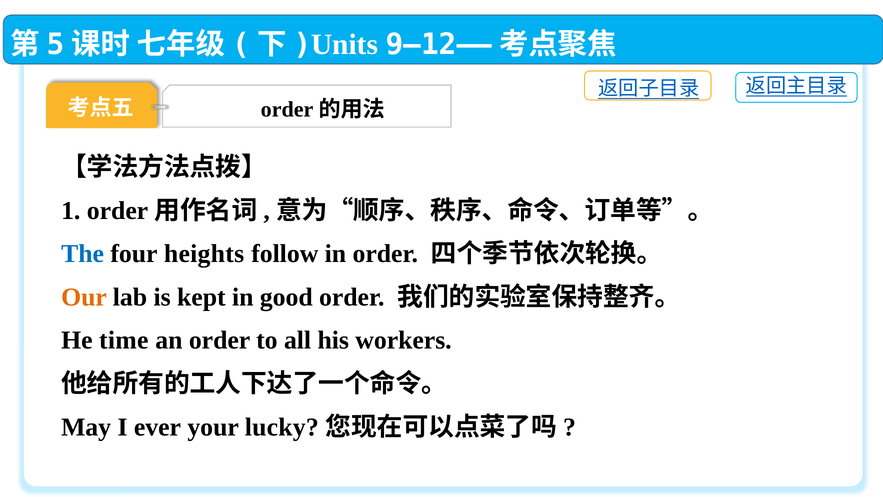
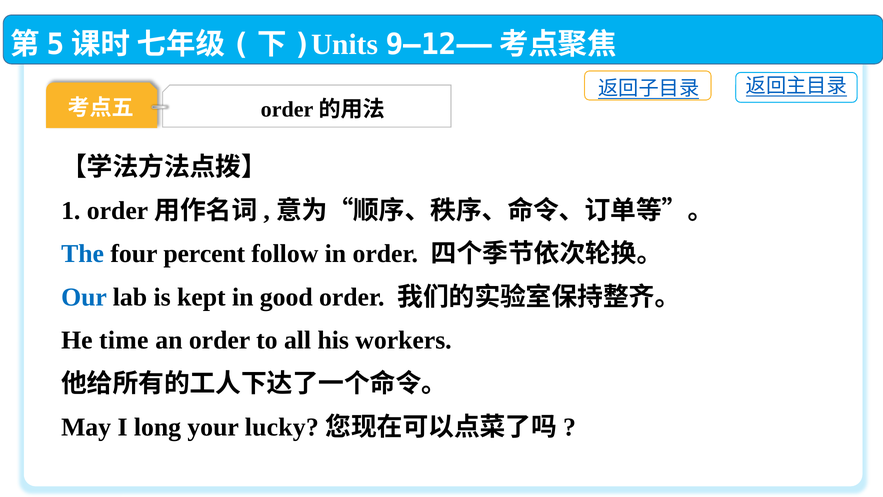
heights: heights -> percent (204, 254)
Our colour: orange -> blue (84, 297)
ever: ever -> long (158, 427)
